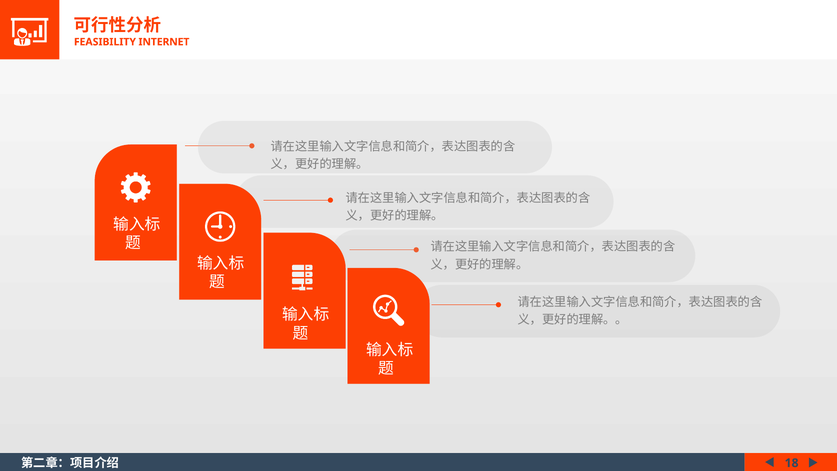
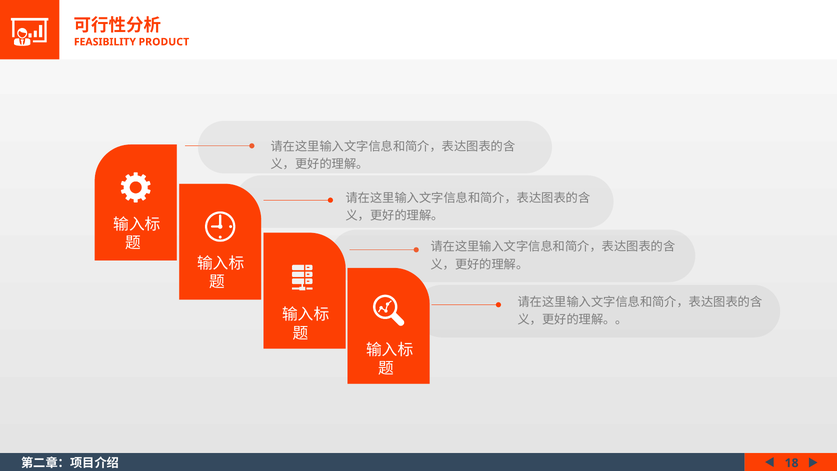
INTERNET: INTERNET -> PRODUCT (164, 42)
